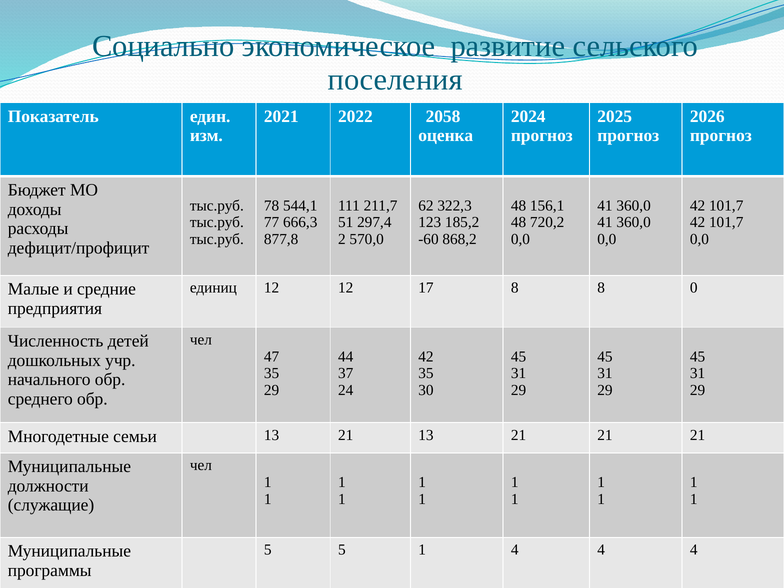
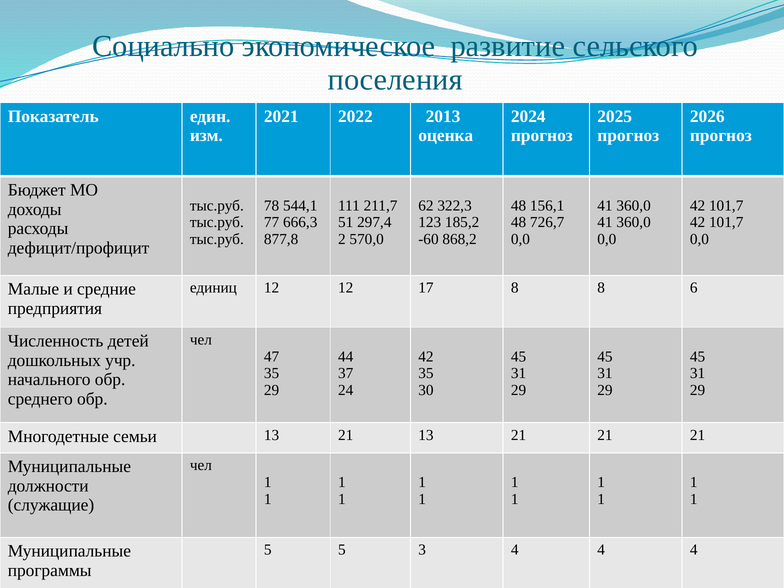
2058: 2058 -> 2013 (443, 116)
720,2: 720,2 -> 726,7 (547, 222)
0: 0 -> 6 (694, 288)
5 1: 1 -> 3 (422, 550)
